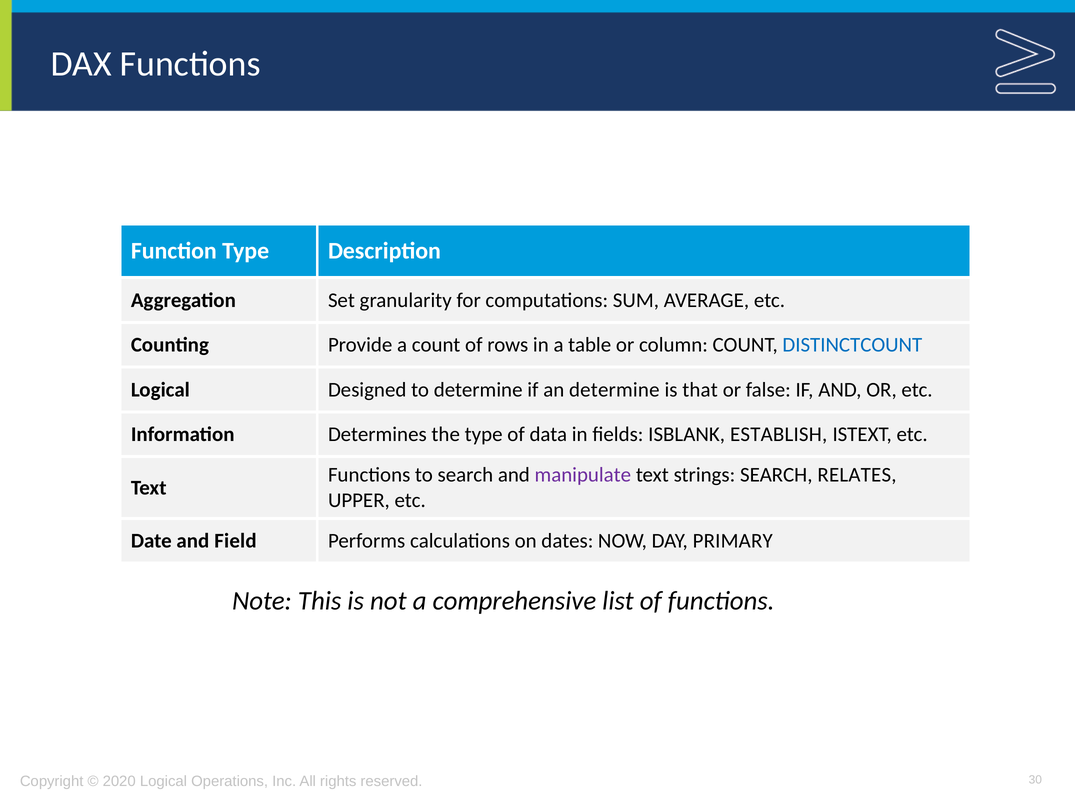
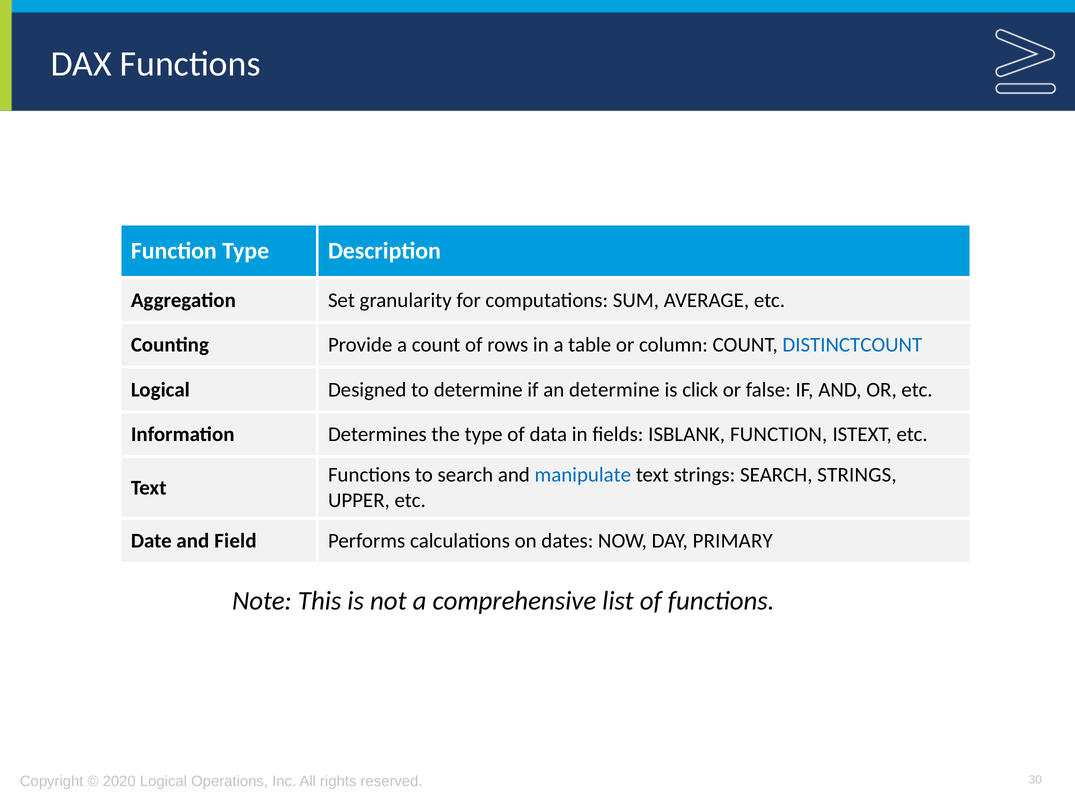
that: that -> click (700, 390)
ISBLANK ESTABLISH: ESTABLISH -> FUNCTION (779, 435)
manipulate colour: purple -> blue (583, 475)
SEARCH RELATES: RELATES -> STRINGS (857, 475)
